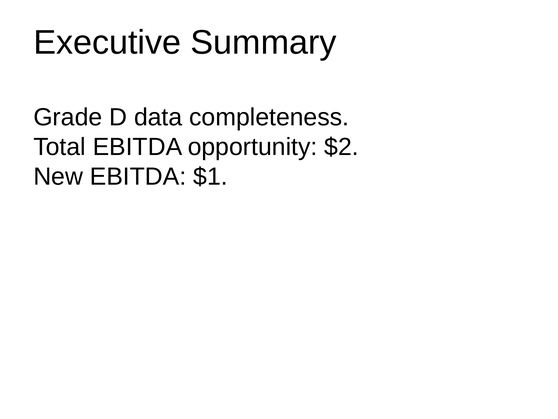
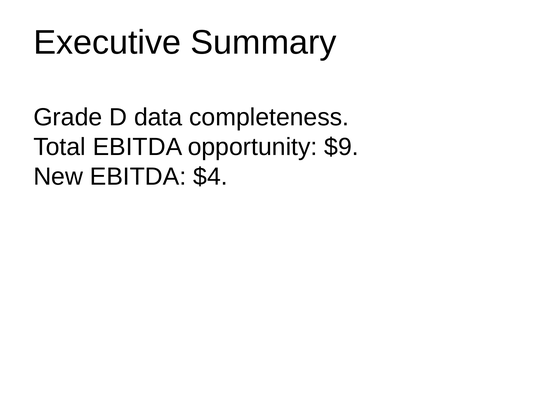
$2: $2 -> $9 (341, 147)
$1: $1 -> $4 (211, 177)
